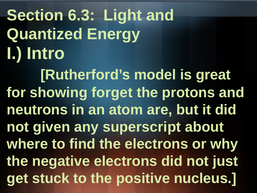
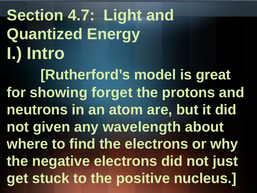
6.3: 6.3 -> 4.7 (81, 15)
superscript: superscript -> wavelength (142, 127)
